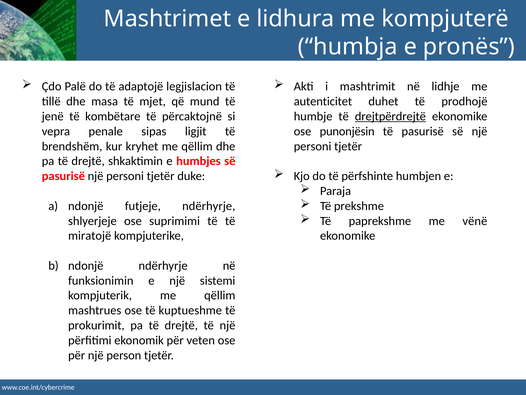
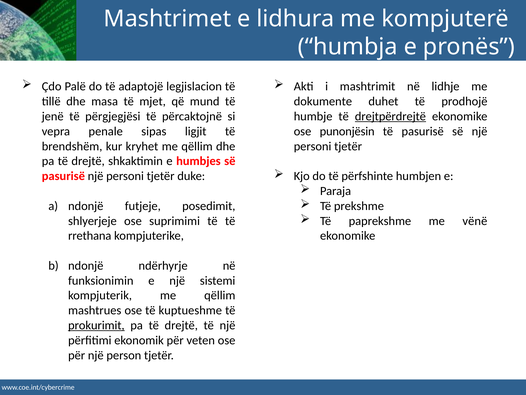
autenticitet: autenticitet -> dokumente (323, 101)
kombëtare: kombëtare -> përgjegjësi (113, 116)
futjeje ndërhyrje: ndërhyrje -> posedimit (209, 206)
miratojë: miratojë -> rrethana (90, 236)
prokurimit underline: none -> present (96, 325)
